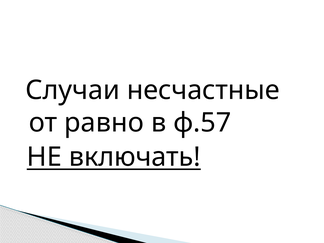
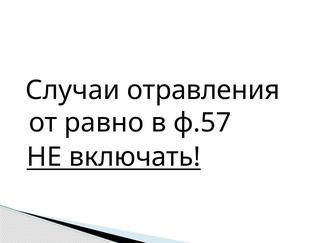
несчастные: несчастные -> отравления (203, 90)
